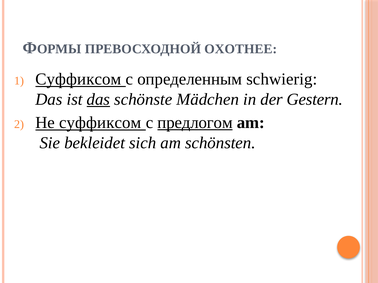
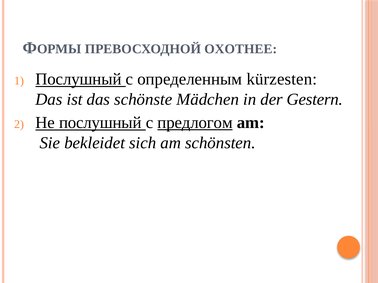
Суффиксом: Суффиксом -> Послушный (78, 79)
schwierig: schwierig -> kürzesten (282, 79)
das underline: present -> none (98, 99)
Не суффиксом: суффиксом -> послушный (100, 123)
